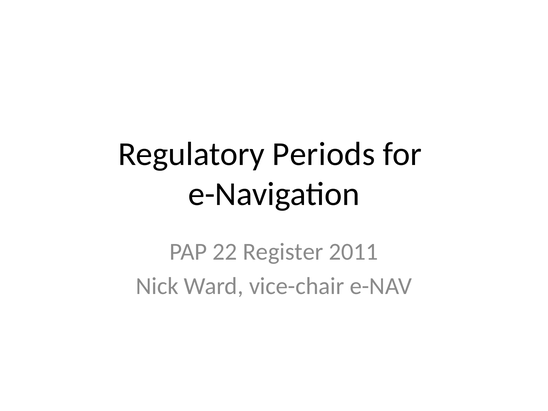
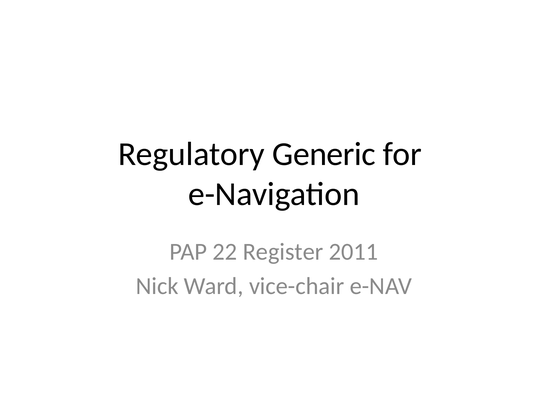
Periods: Periods -> Generic (324, 154)
